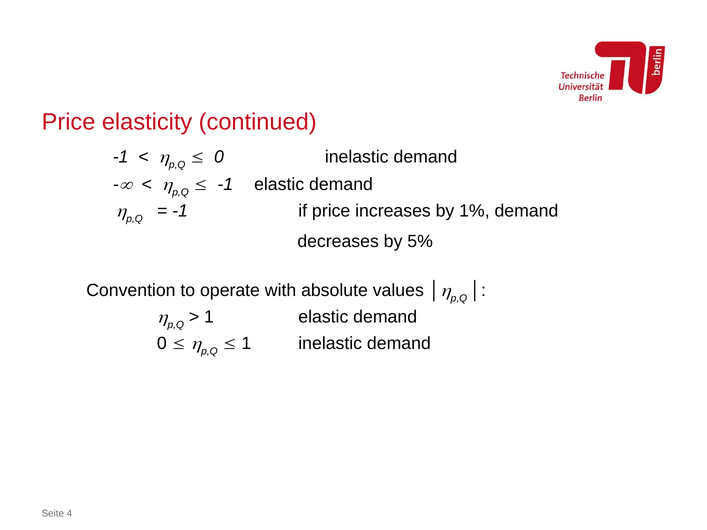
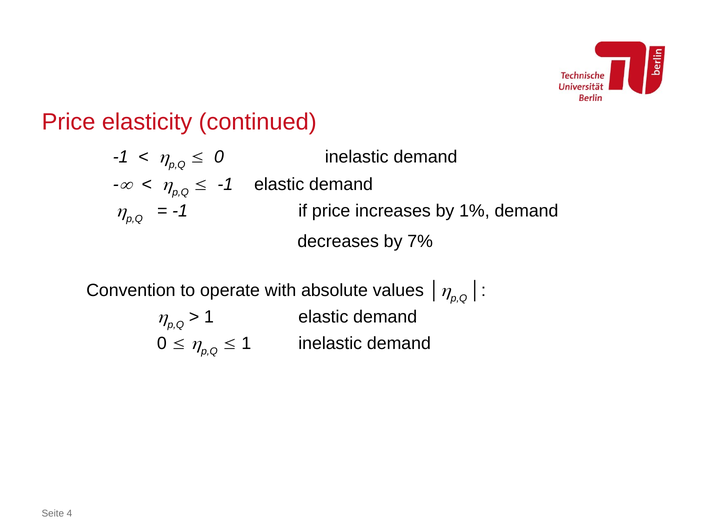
5%: 5% -> 7% (420, 242)
